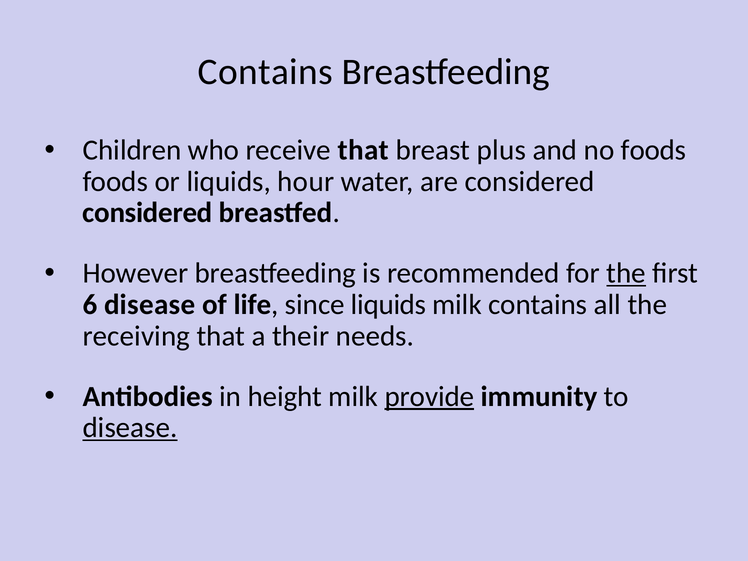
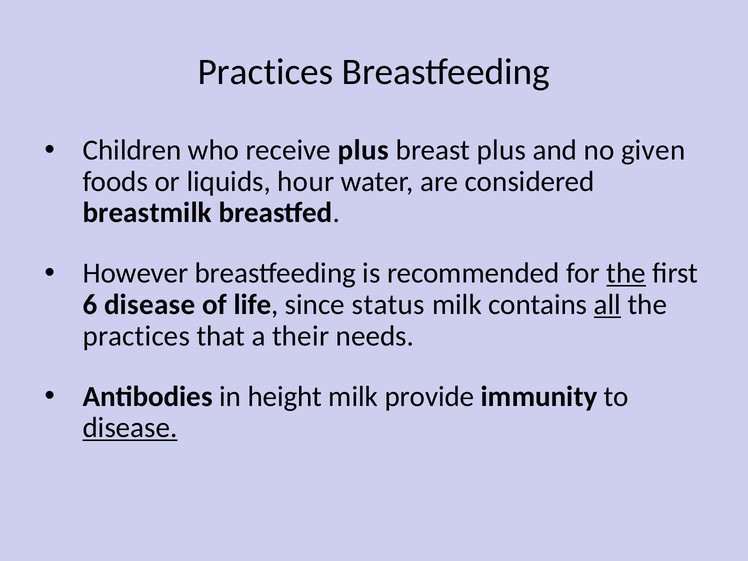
Contains: Contains -> Practices (266, 72)
receive that: that -> plus (363, 150)
no foods: foods -> given (653, 150)
considered: considered -> breastmilk (147, 213)
since liquids: liquids -> status (388, 305)
all underline: none -> present (607, 305)
receiving: receiving -> practices (136, 336)
provide underline: present -> none (429, 396)
